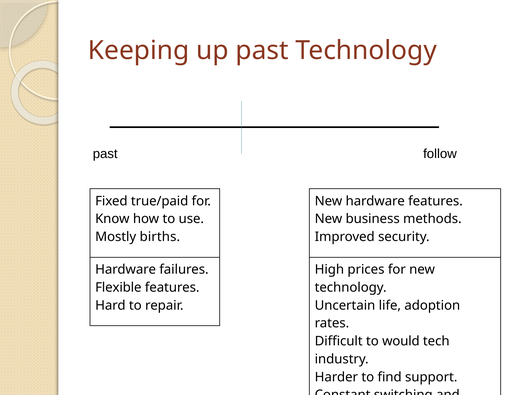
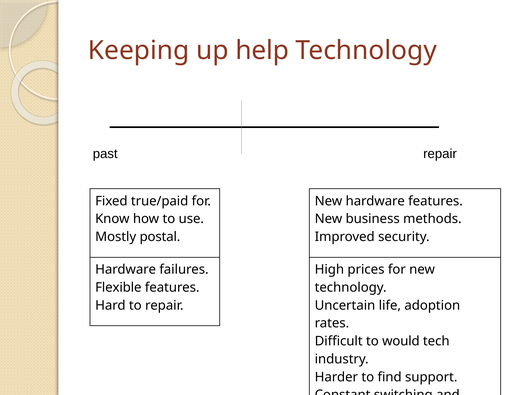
up past: past -> help (262, 51)
follow: follow -> repair (440, 154)
births: births -> postal (160, 237)
